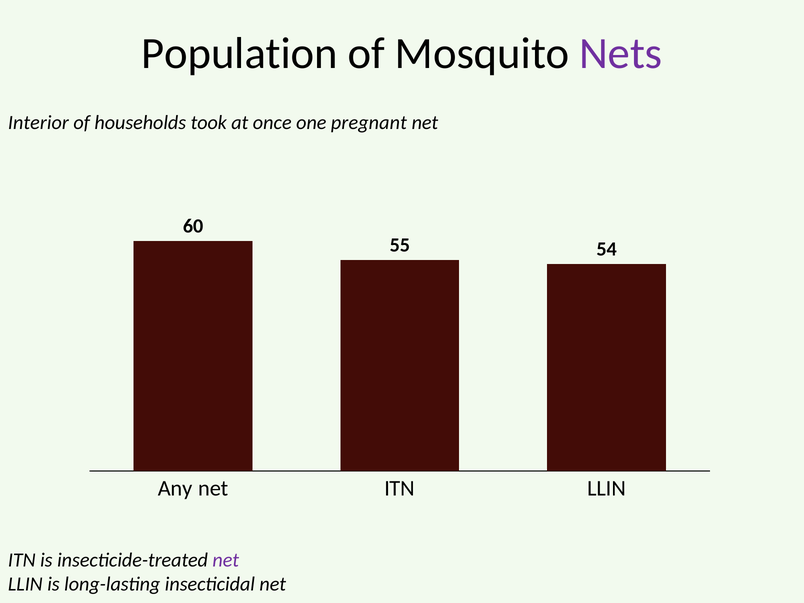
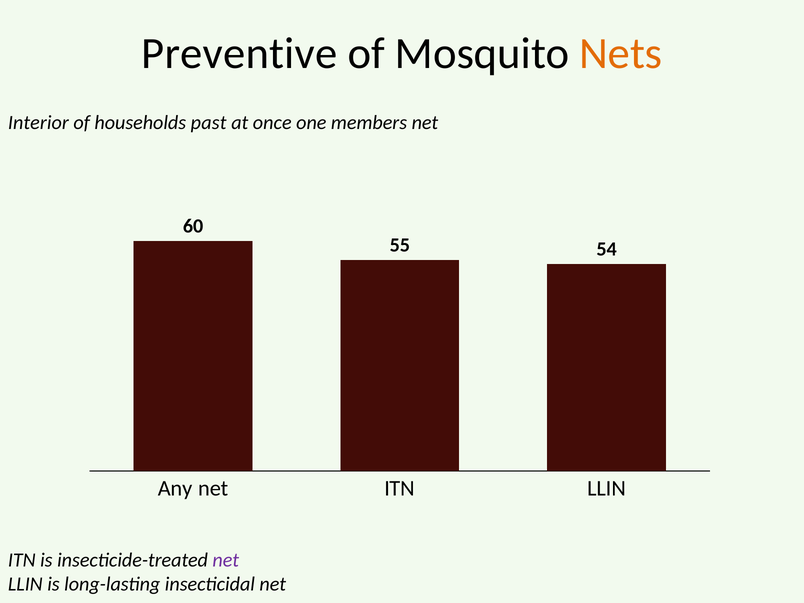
Population: Population -> Preventive (239, 53)
Nets colour: purple -> orange (621, 53)
took: took -> past (209, 123)
pregnant: pregnant -> members (369, 123)
